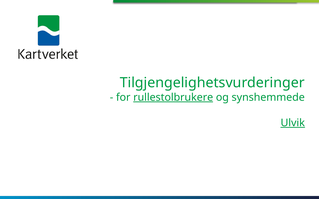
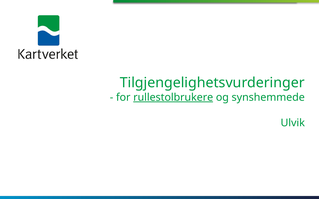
Ulvik underline: present -> none (293, 123)
